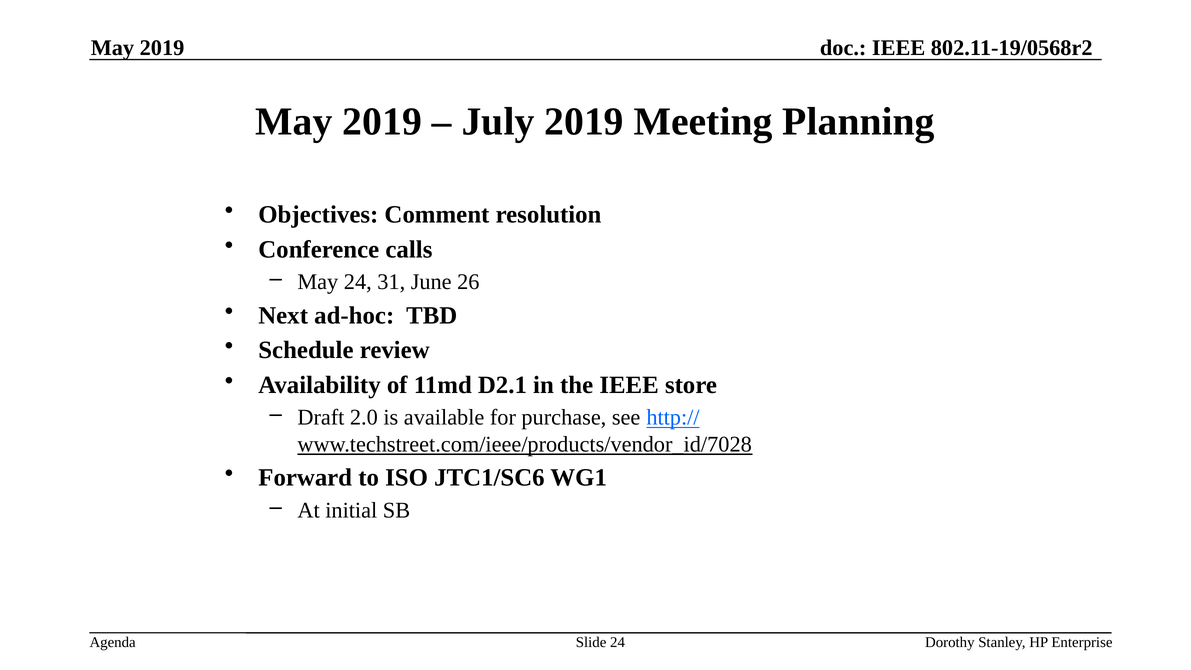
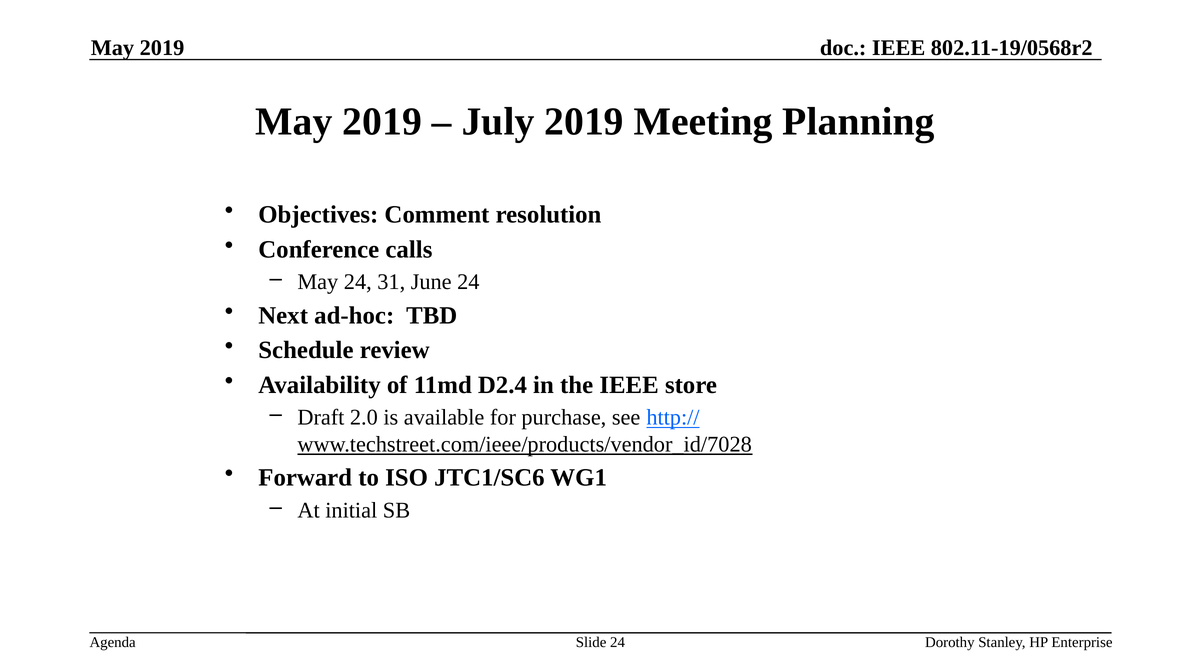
June 26: 26 -> 24 (468, 282)
D2.1: D2.1 -> D2.4 (502, 385)
